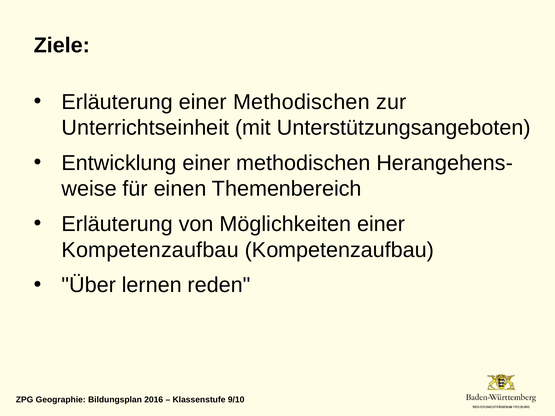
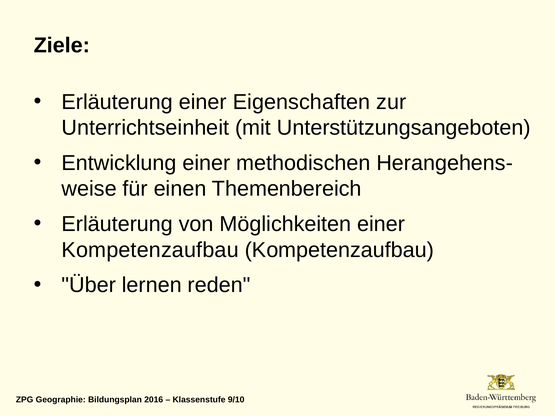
Erläuterung einer Methodischen: Methodischen -> Eigenschaften (301, 102)
